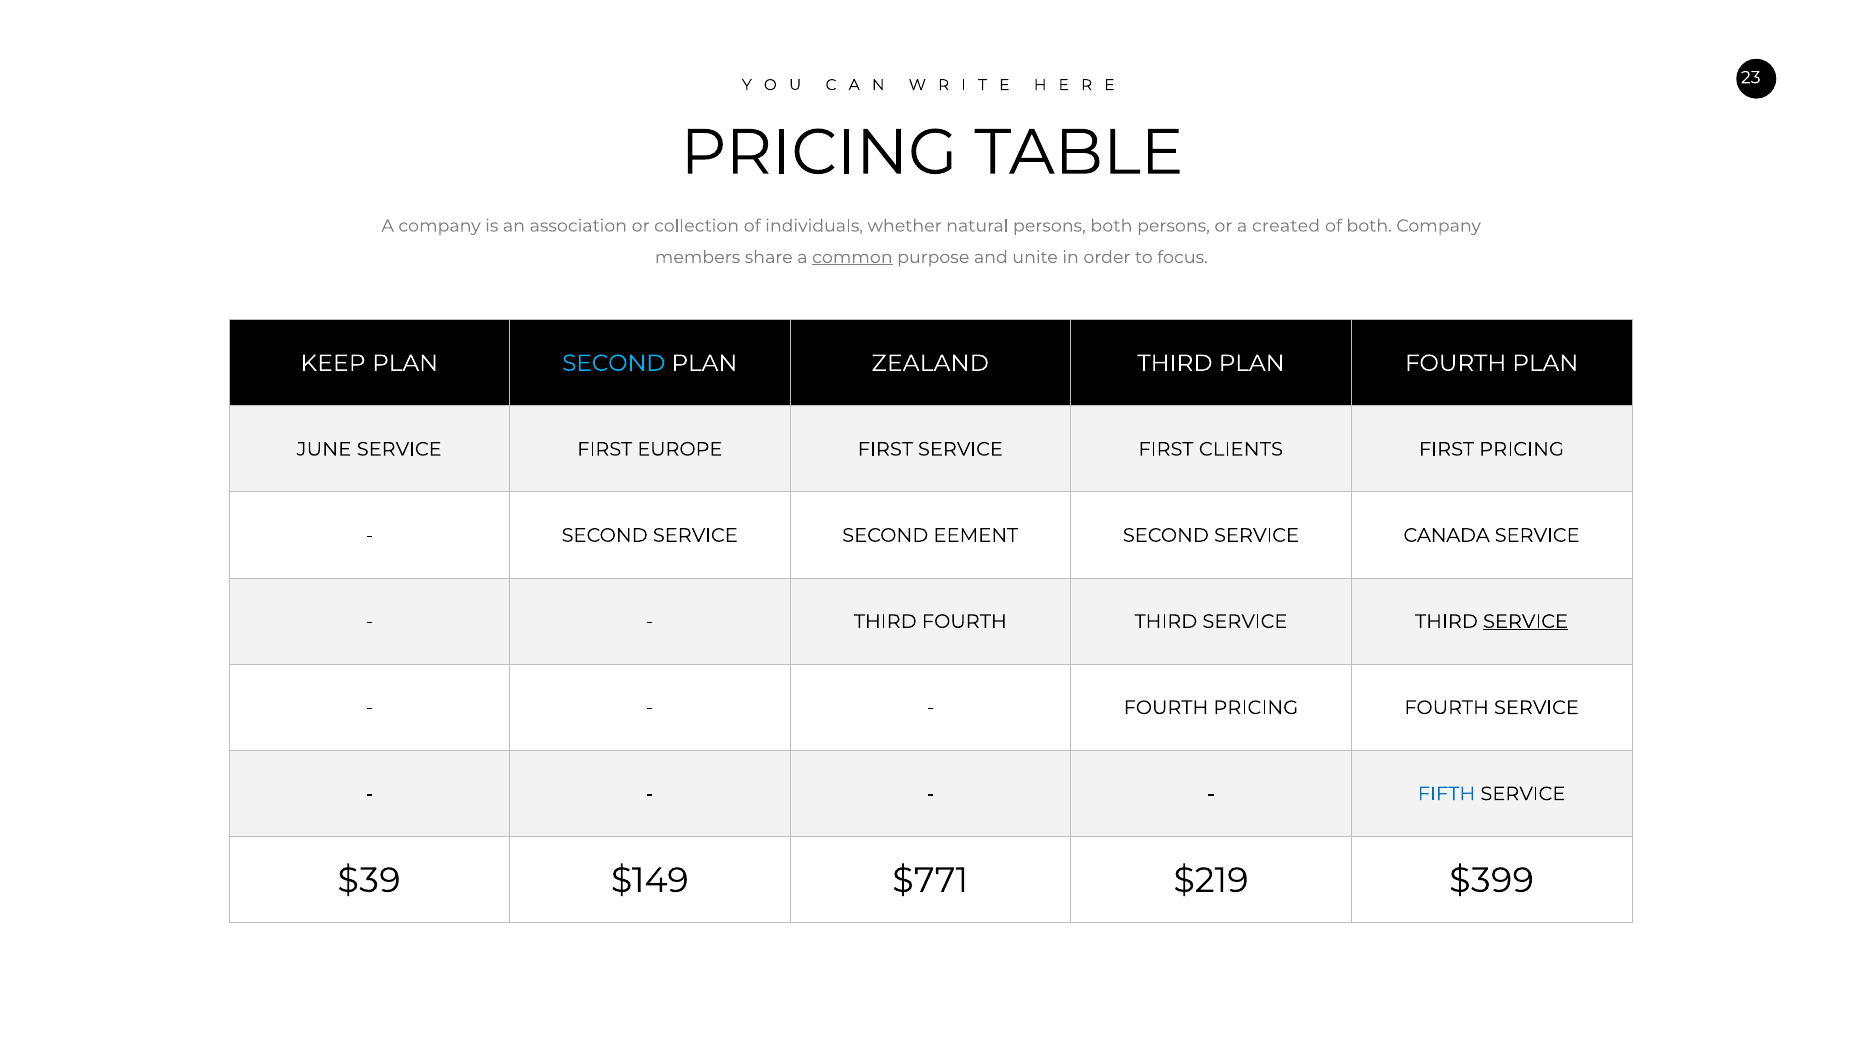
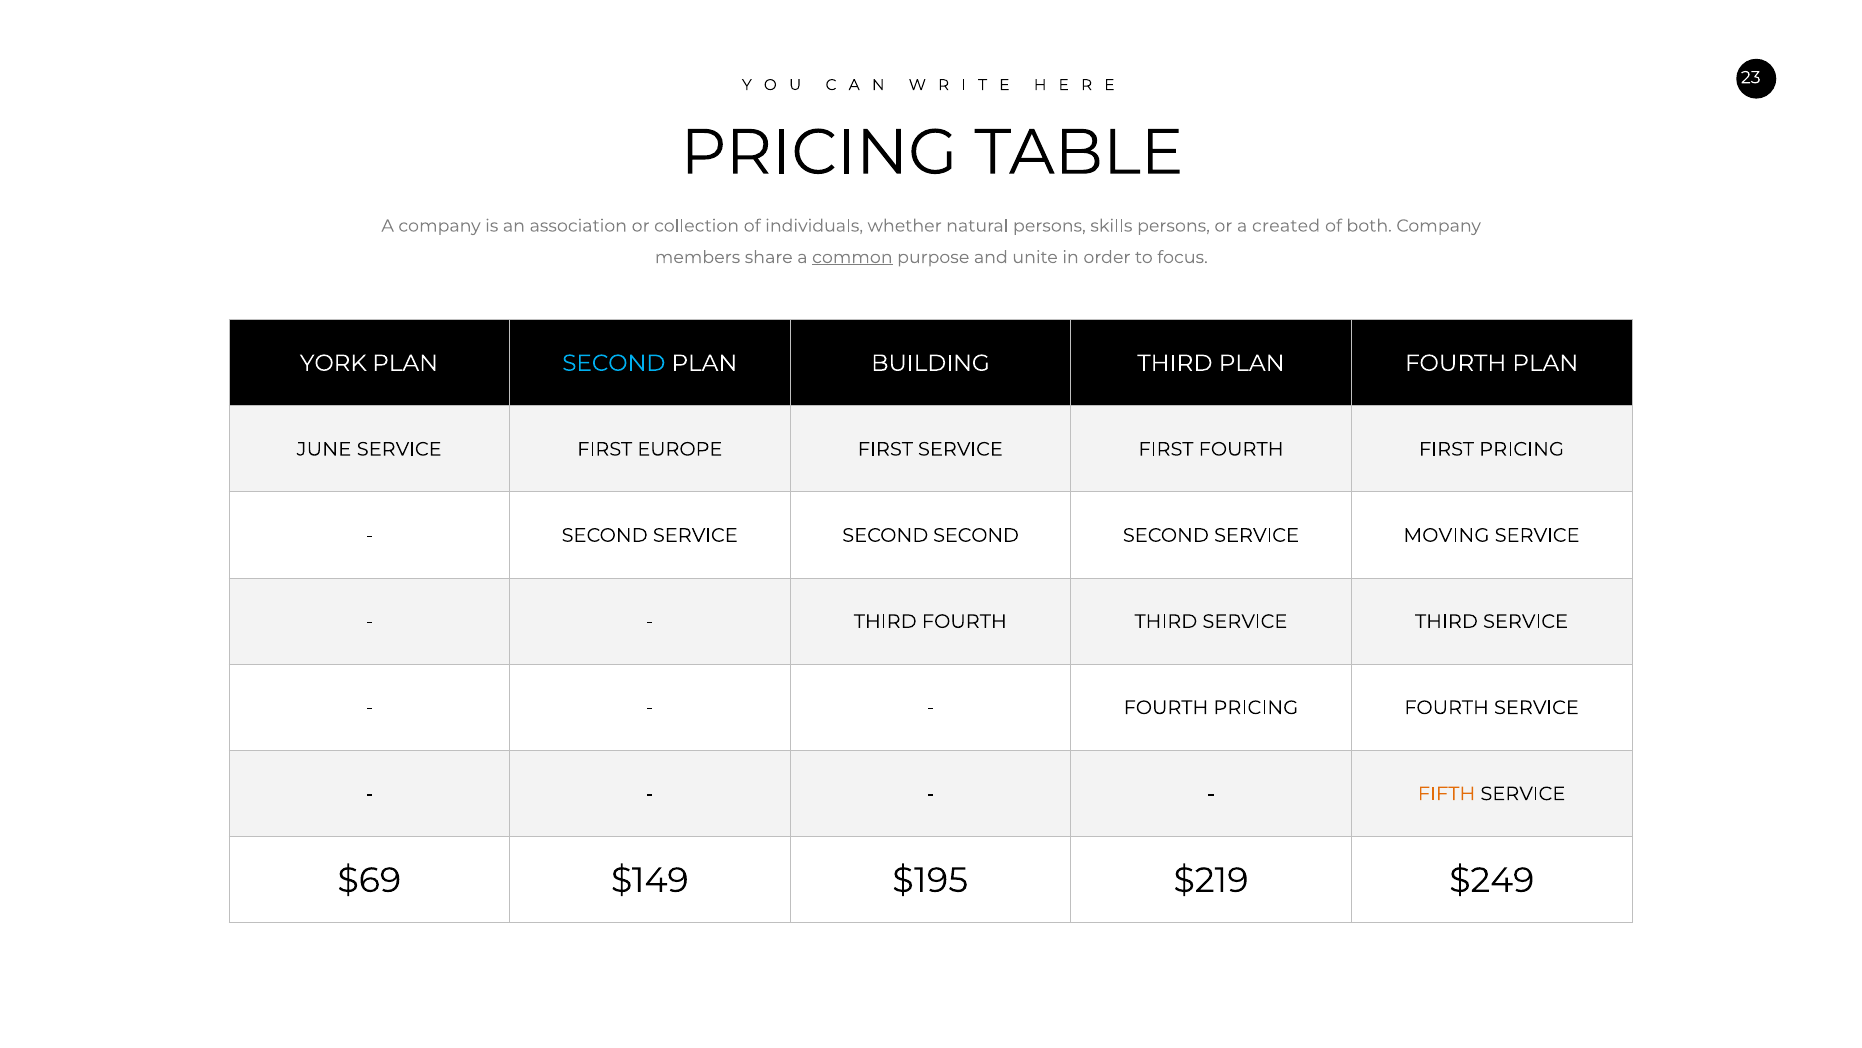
persons both: both -> skills (1111, 226)
KEEP: KEEP -> YORK (333, 363)
ZEALAND: ZEALAND -> BUILDING (930, 363)
FIRST CLIENTS: CLIENTS -> FOURTH (1241, 449)
SERVICE SECOND EEMENT: EEMENT -> SECOND (976, 535)
CANADA: CANADA -> MOVING (1446, 535)
SERVICE underline: present -> none (1526, 621)
FIFTH colour: blue -> orange (1447, 794)
$39: $39 -> $69 (369, 880)
$771: $771 -> $195 (930, 880)
$399: $399 -> $249 (1492, 880)
